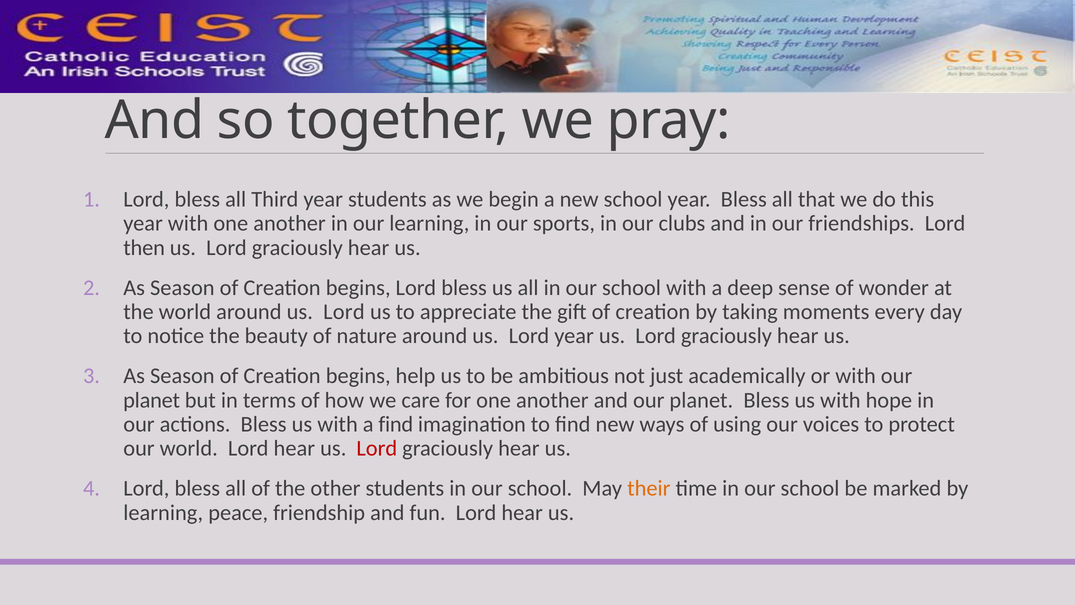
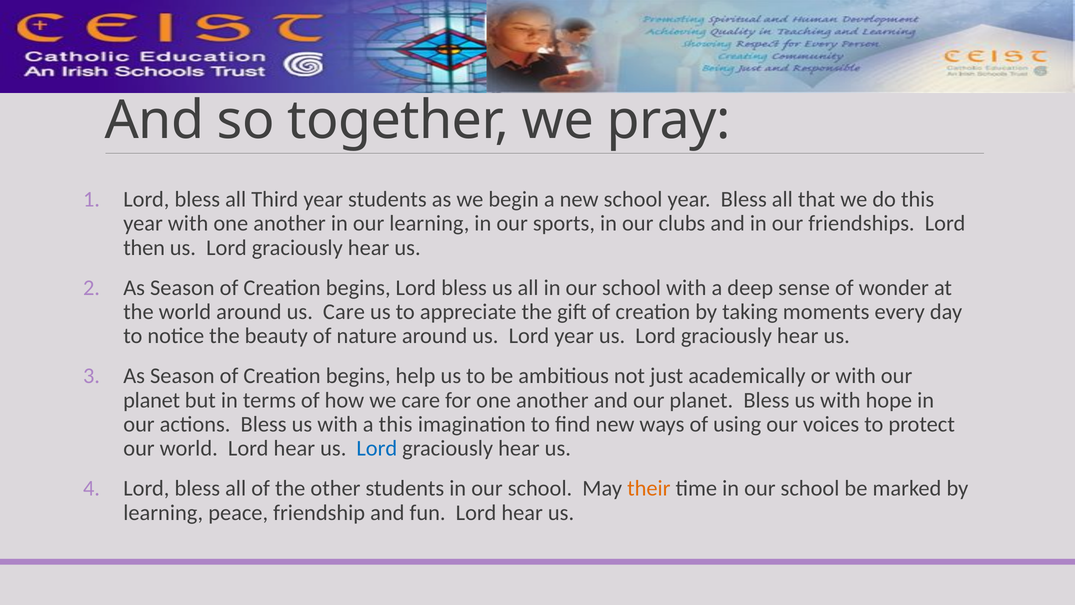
world around us Lord: Lord -> Care (344, 312)
a find: find -> this (396, 424)
Lord colour: red -> blue (377, 448)
